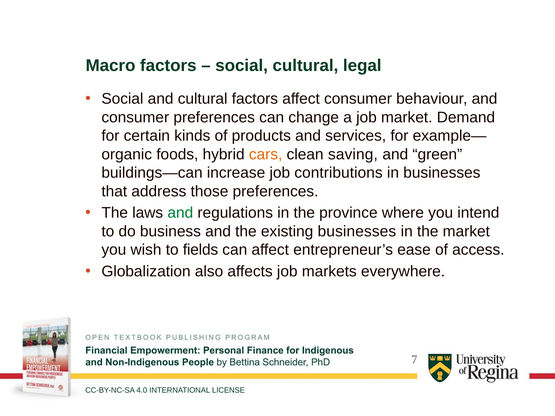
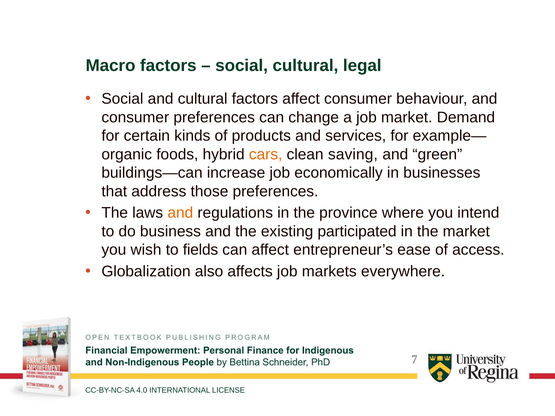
contributions: contributions -> economically (339, 173)
and colour: green -> orange (180, 213)
existing businesses: businesses -> participated (357, 232)
